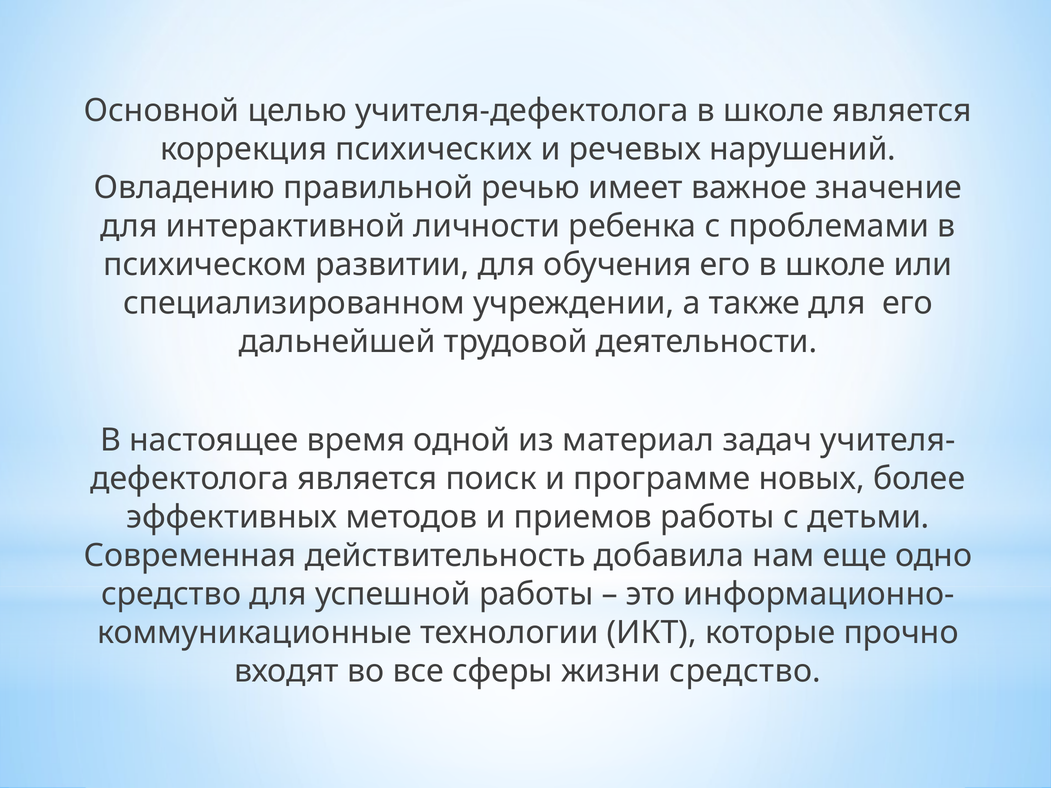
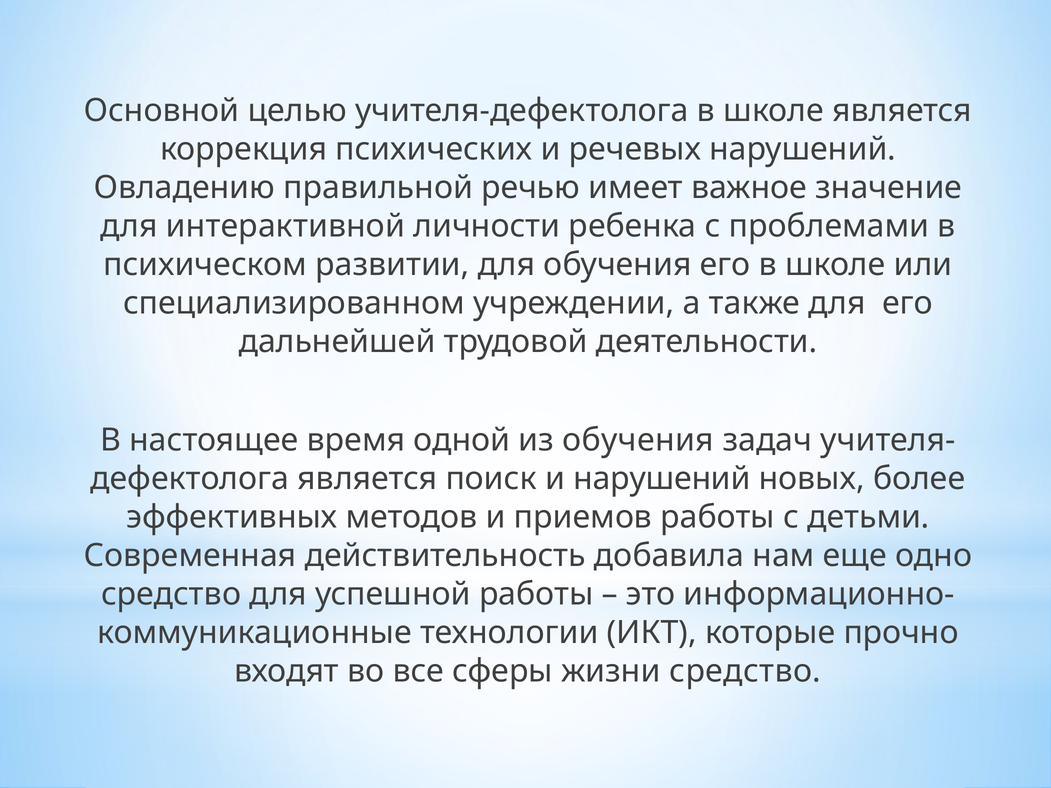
из материал: материал -> обучения (638, 440)
и программе: программе -> нарушений (662, 479)
